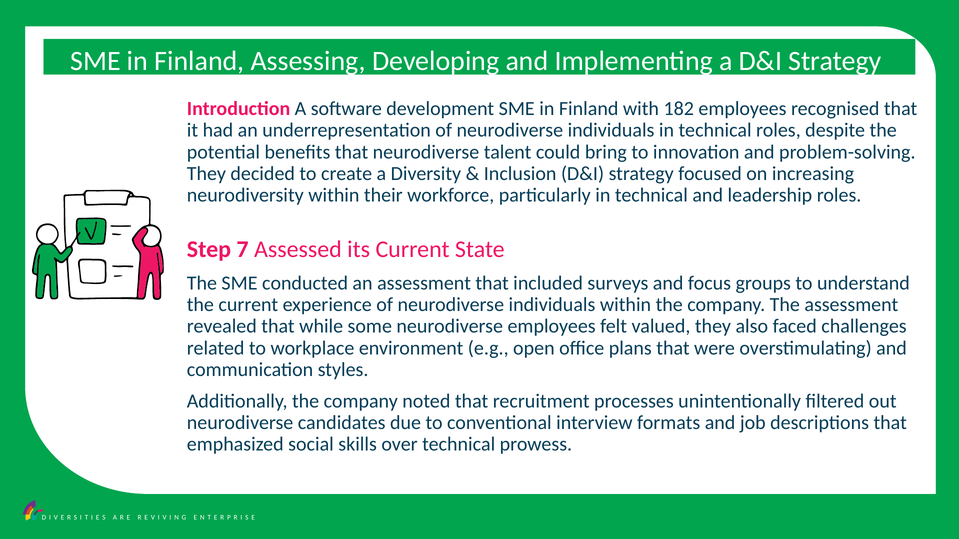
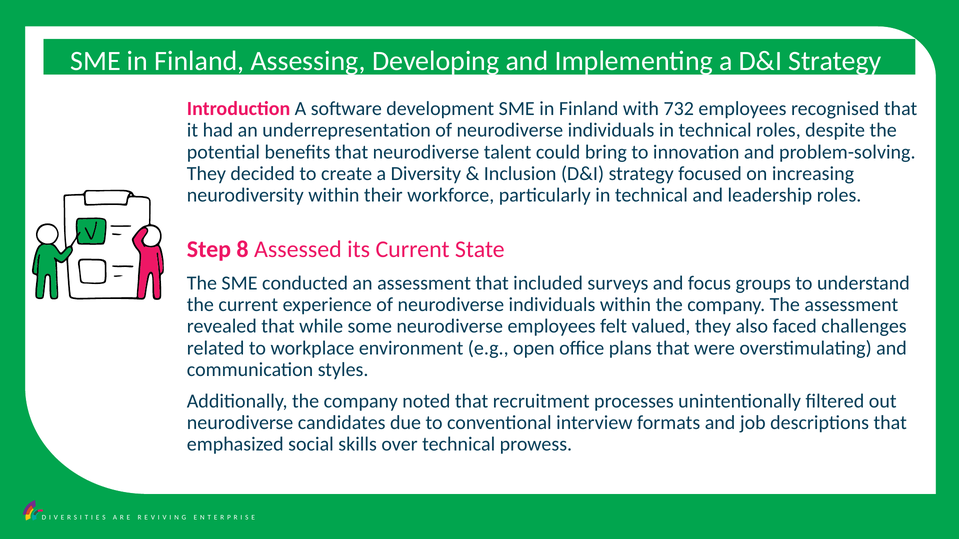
182: 182 -> 732 (679, 109)
7: 7 -> 8 (243, 250)
